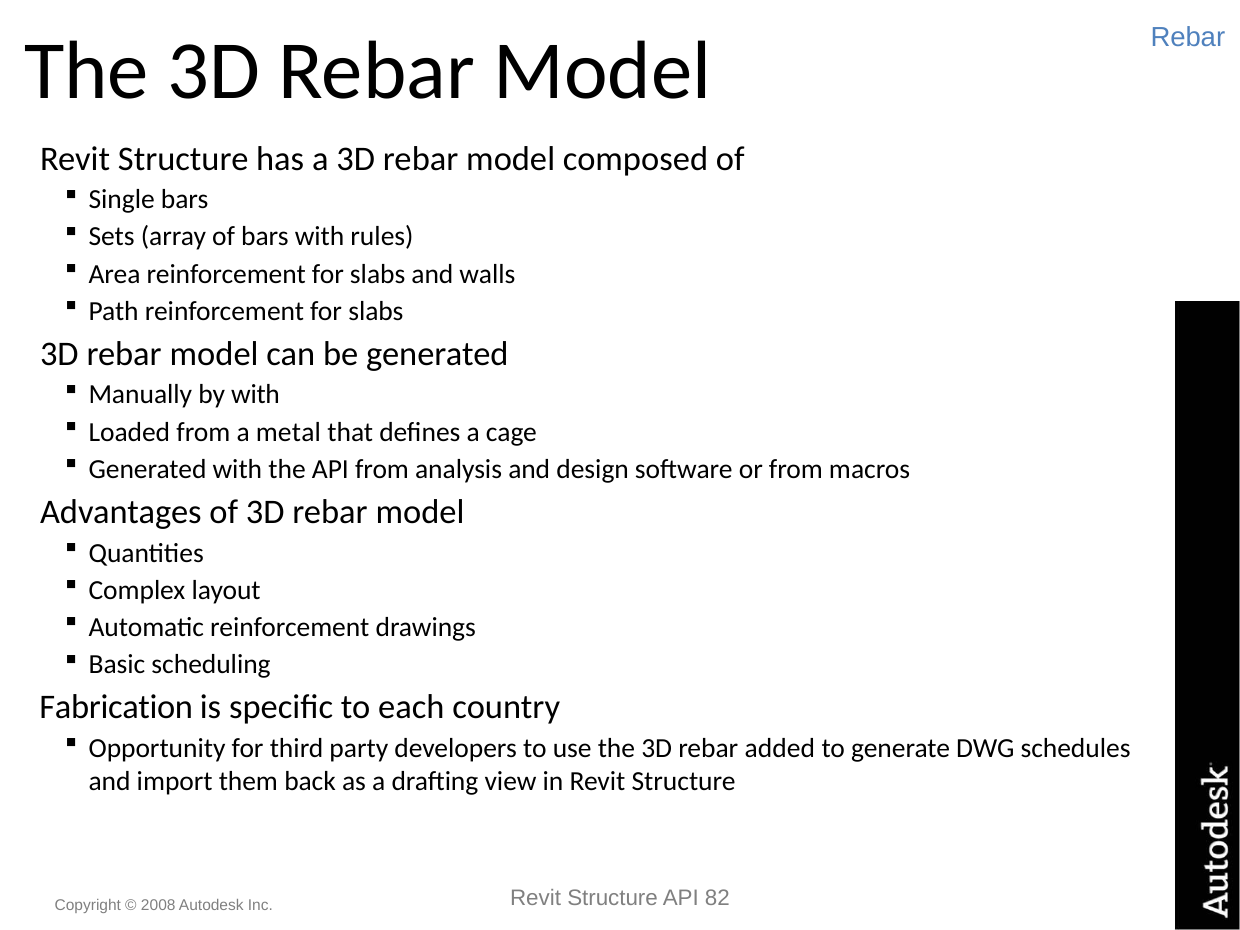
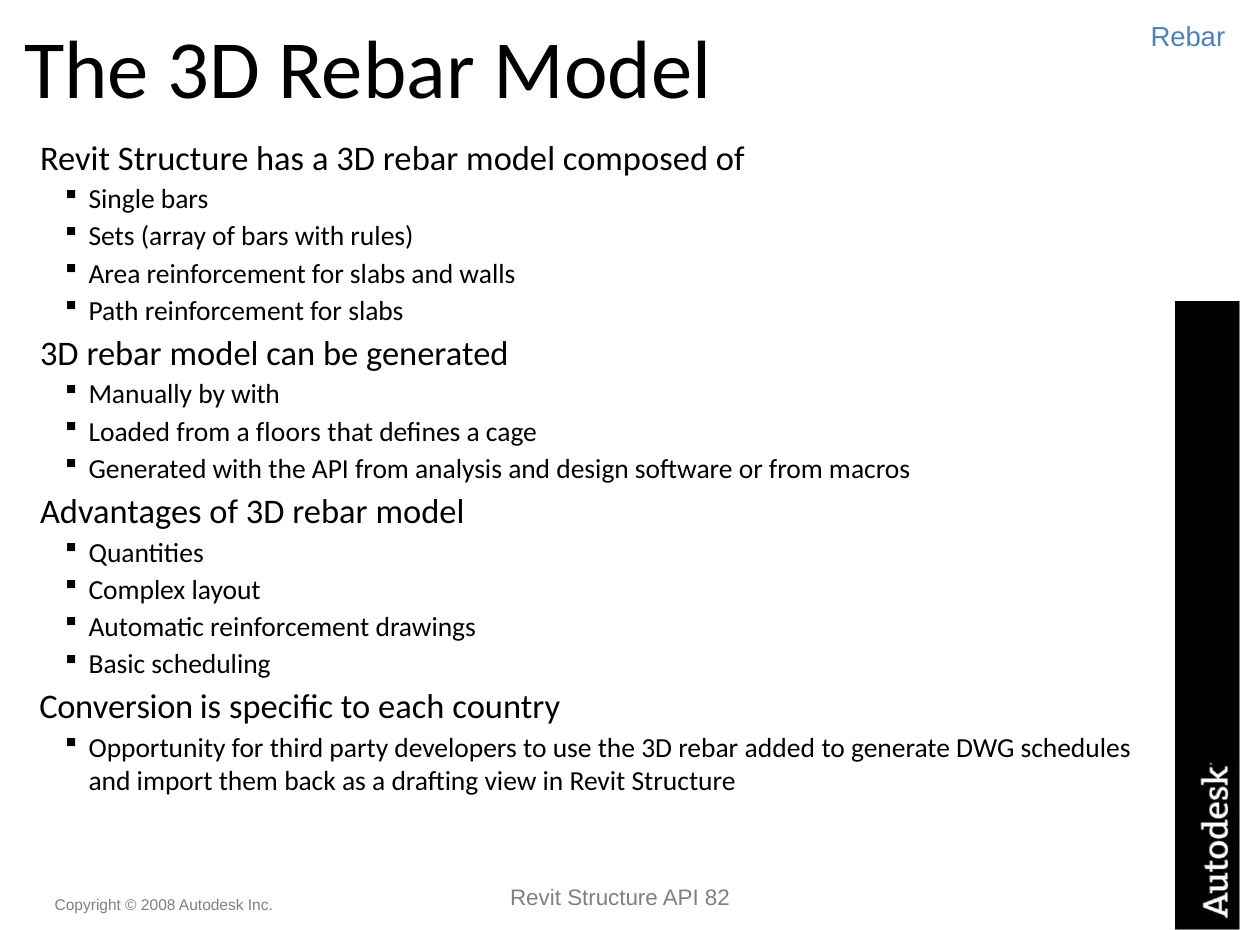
metal: metal -> floors (288, 432)
Fabrication: Fabrication -> Conversion (116, 707)
